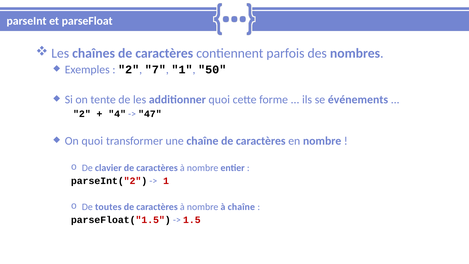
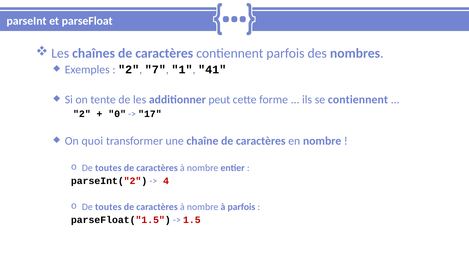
50: 50 -> 41 (212, 69)
additionner quoi: quoi -> peut (219, 100)
se événements: événements -> contiennent (358, 100)
4: 4 -> 0 (117, 114)
47: 47 -> 17 (150, 114)
clavier: clavier -> toutes (108, 168)
1: 1 -> 4 (166, 181)
à chaîne: chaîne -> parfois (241, 207)
